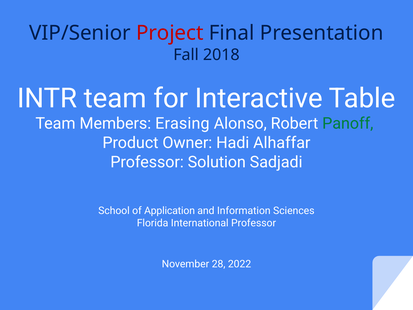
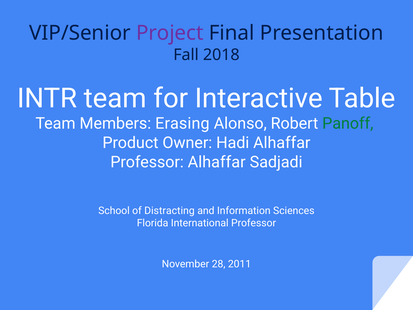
Project colour: red -> purple (170, 33)
Professor Solution: Solution -> Alhaffar (217, 162)
Application: Application -> Distracting (169, 211)
2022: 2022 -> 2011 (240, 264)
